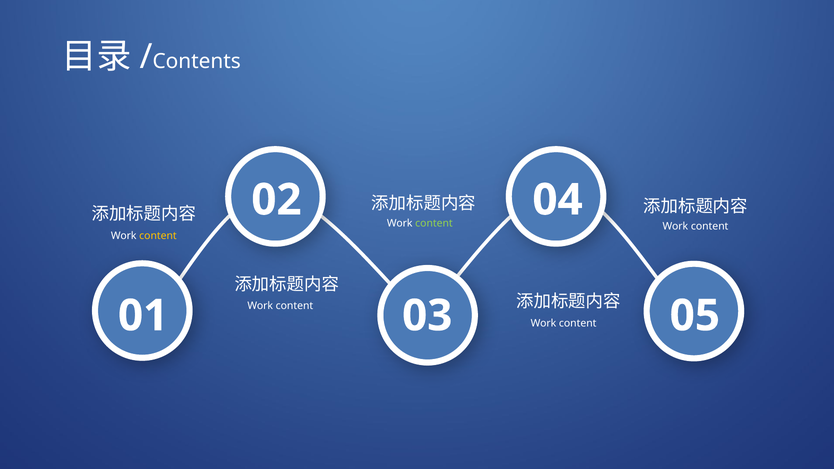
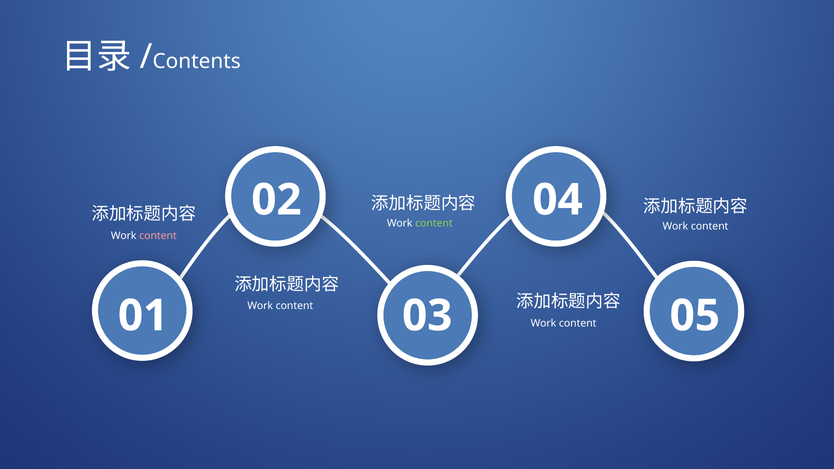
content colour: yellow -> pink (158, 236)
